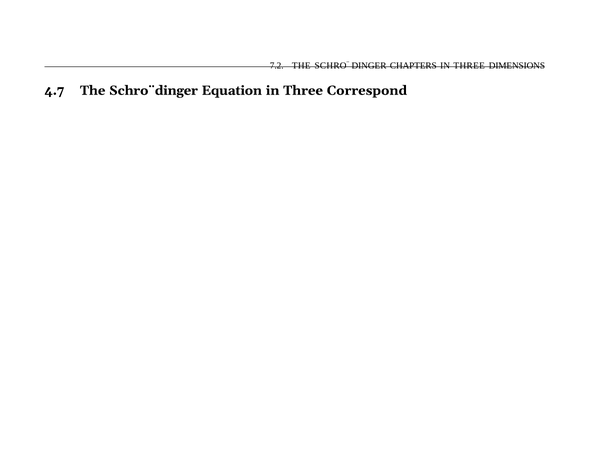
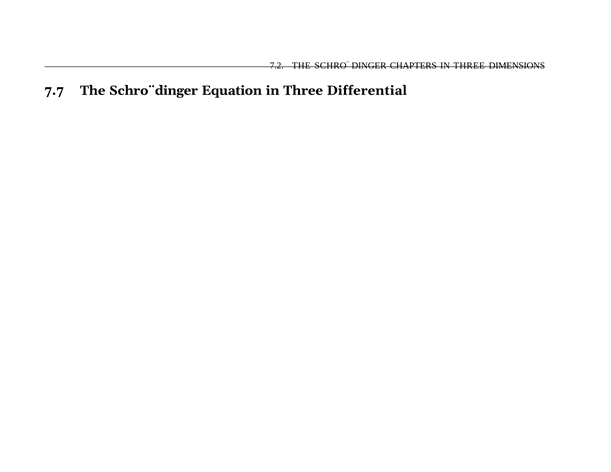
4.7: 4.7 -> 7.7 (54, 91)
Correspond: Correspond -> Differential (367, 91)
